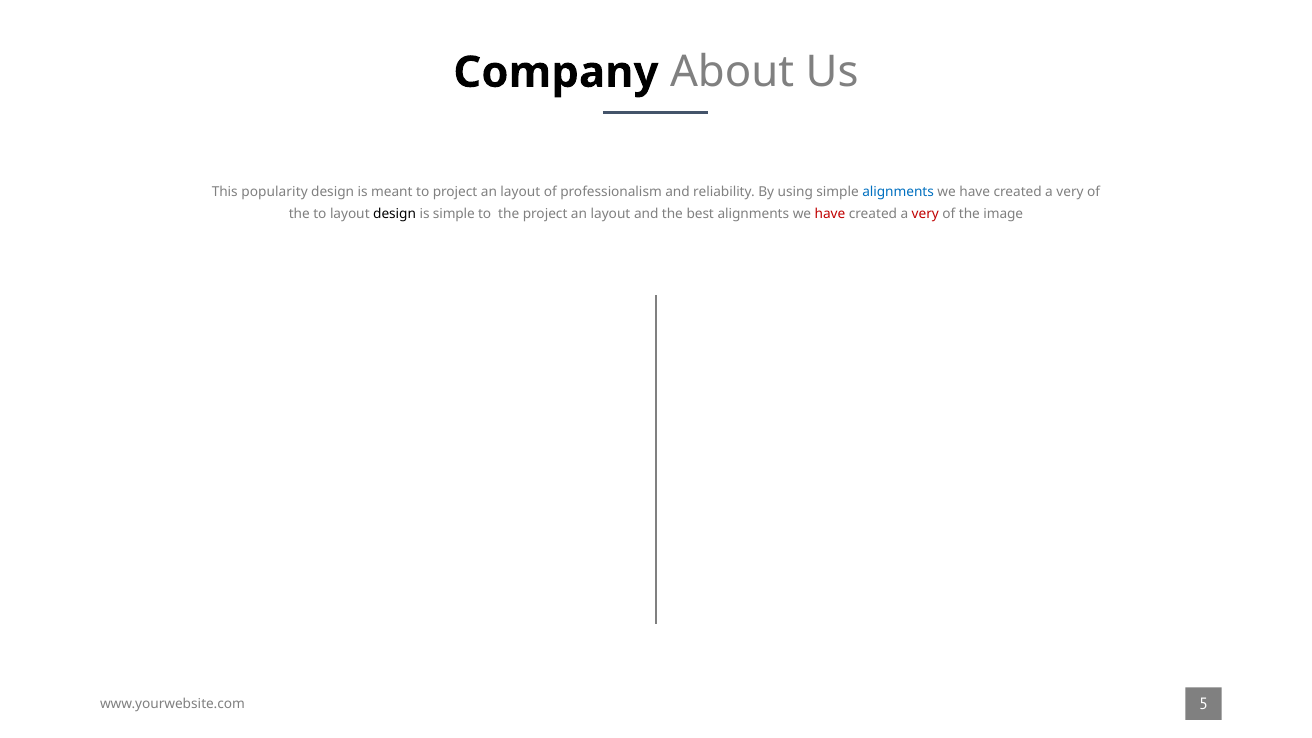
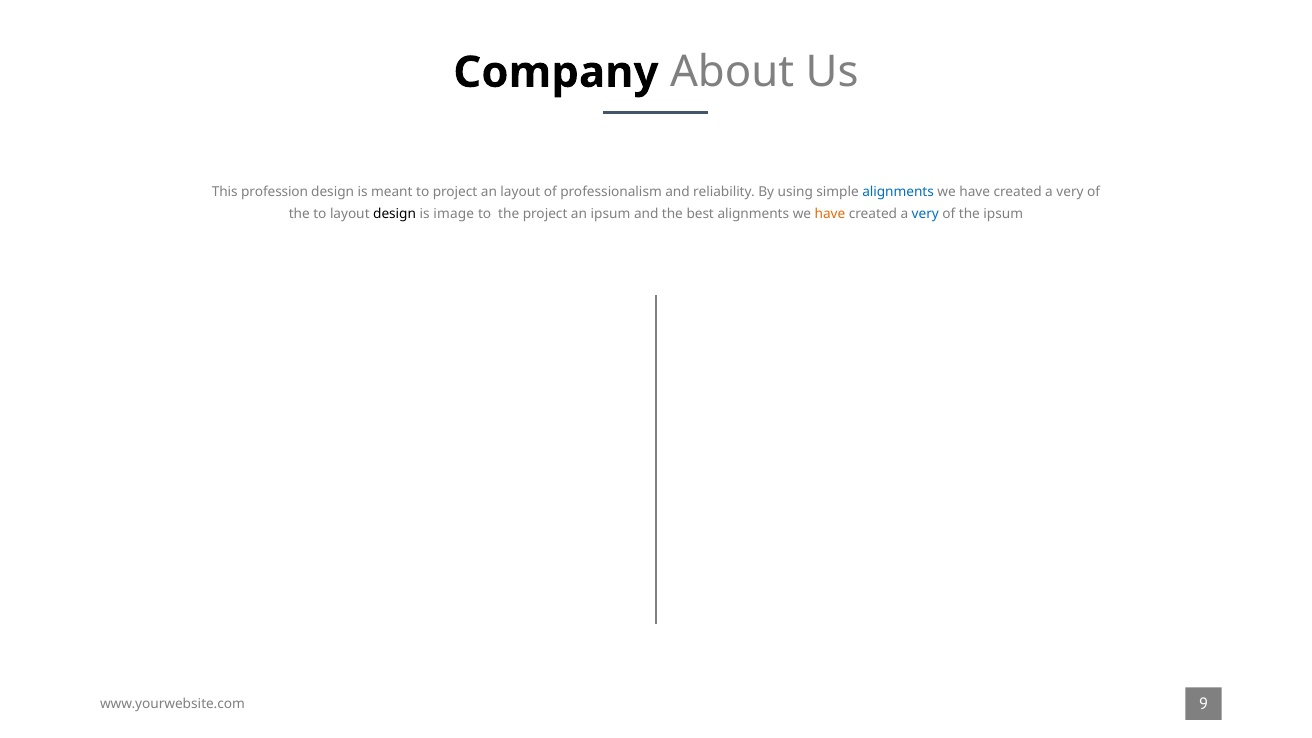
popularity: popularity -> profession (275, 192)
is simple: simple -> image (454, 214)
the project an layout: layout -> ipsum (610, 214)
have colour: red -> orange (830, 214)
very colour: red -> blue (925, 214)
the image: image -> ipsum (1003, 214)
5: 5 -> 9 (1204, 704)
